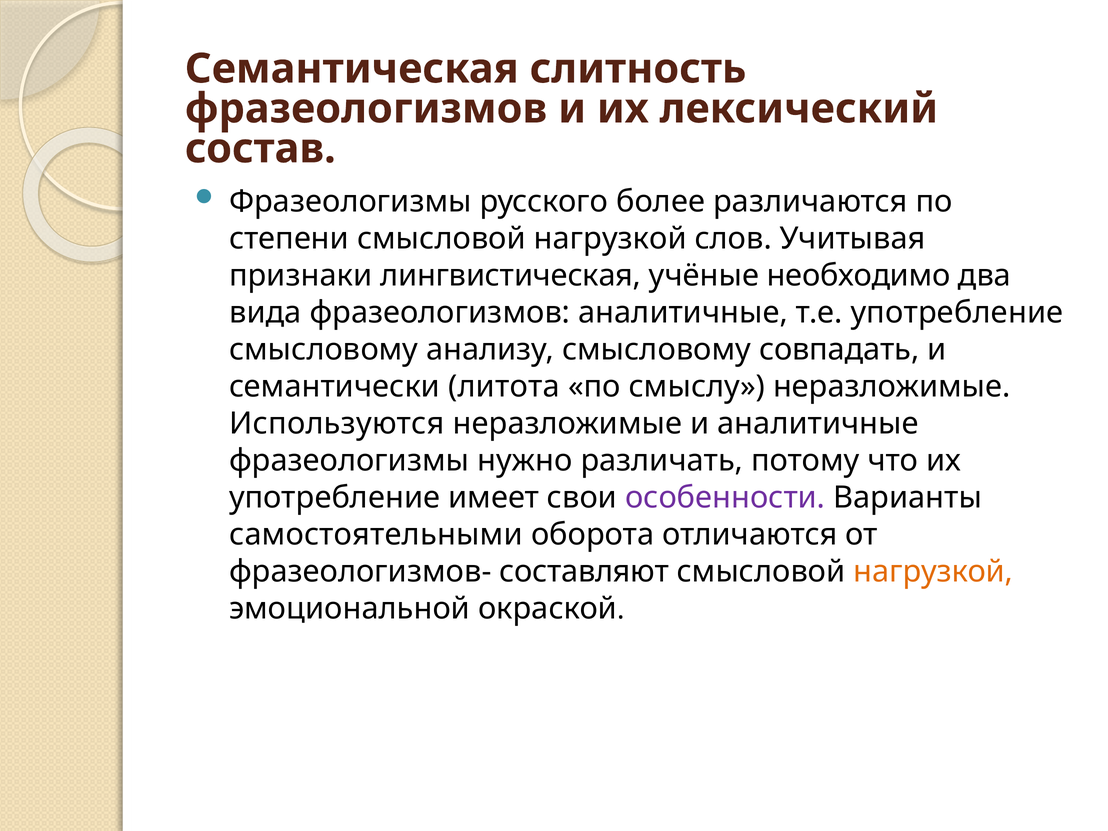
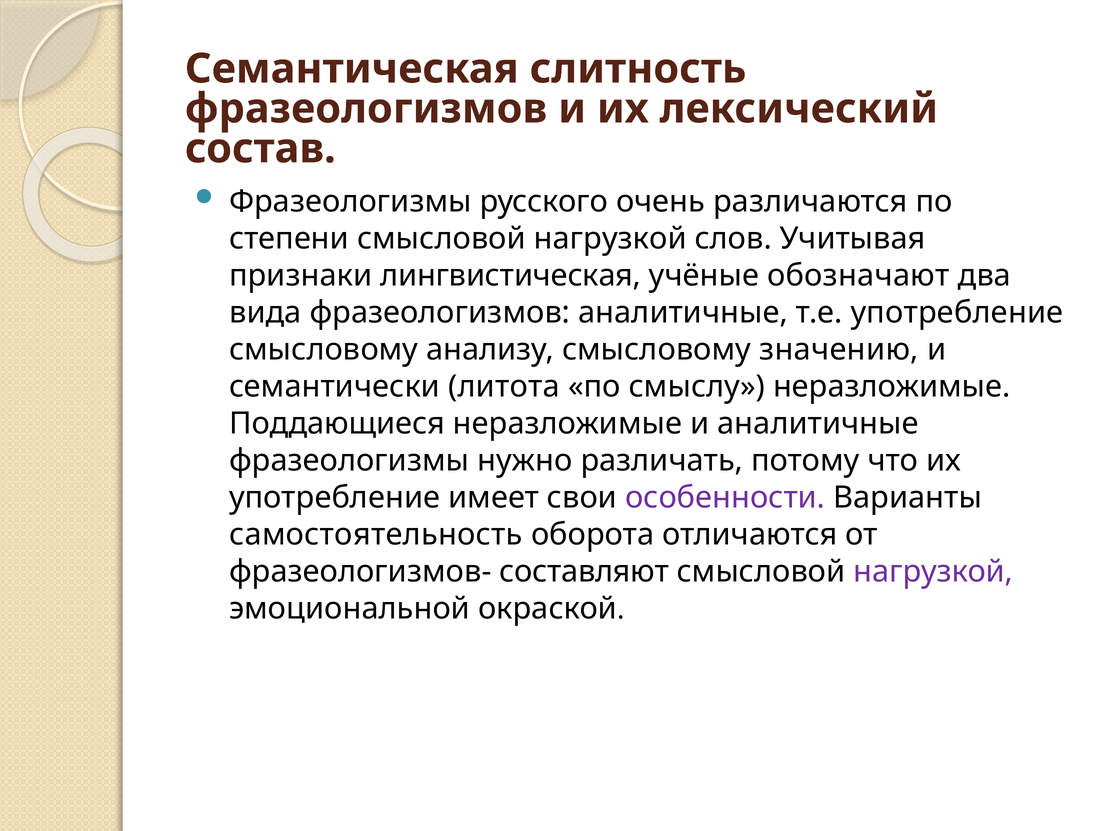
более: более -> очень (661, 202)
необходимо: необходимо -> обозначают (858, 276)
совпадать: совпадать -> значению (839, 350)
Используются: Используются -> Поддающиеся (337, 424)
самостоятельными: самостоятельными -> самостоятельность (376, 535)
нагрузкой colour: orange -> purple (933, 571)
